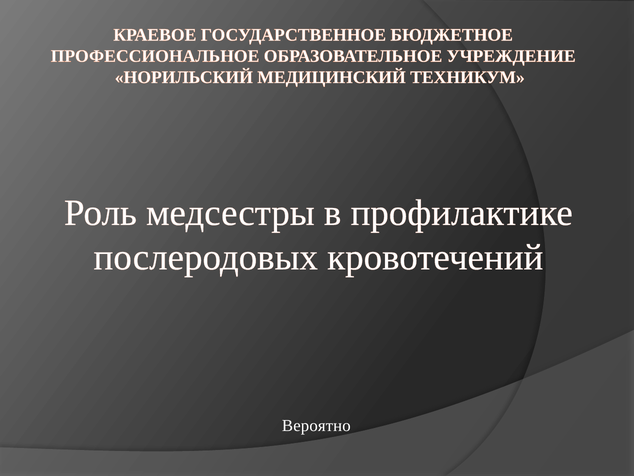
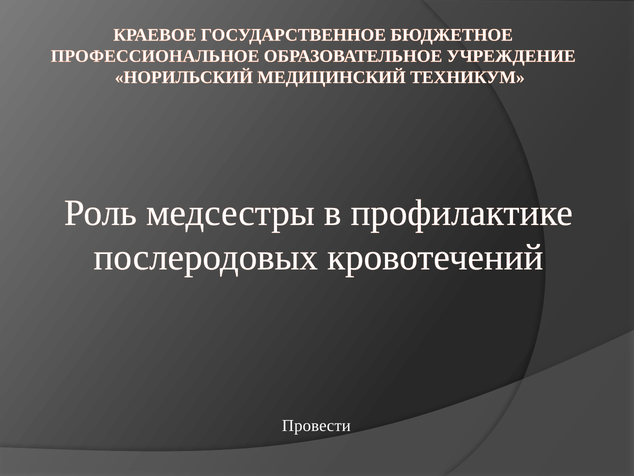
Вероятно: Вероятно -> Провести (316, 425)
